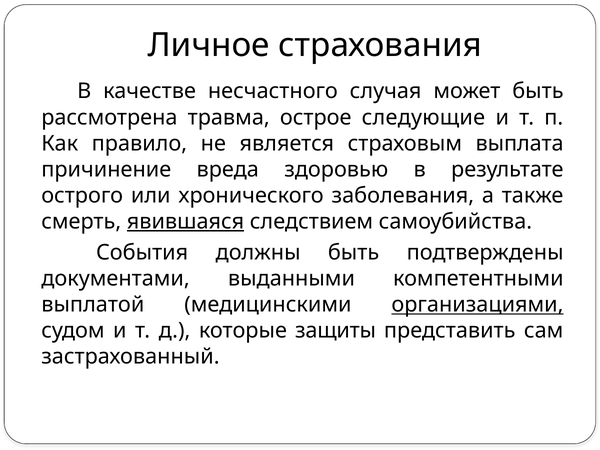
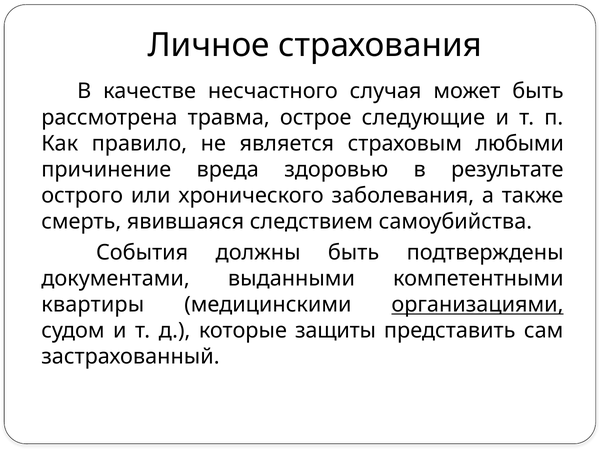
выплата: выплата -> любыми (520, 143)
явившаяся underline: present -> none (186, 222)
выплатой: выплатой -> квартиры (93, 305)
